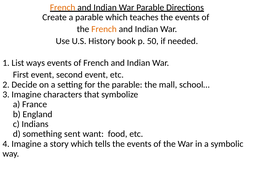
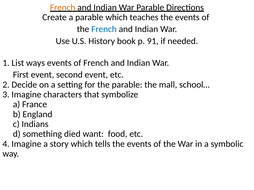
French colour: orange -> blue (104, 29)
50: 50 -> 91 (153, 41)
sent: sent -> died (72, 134)
